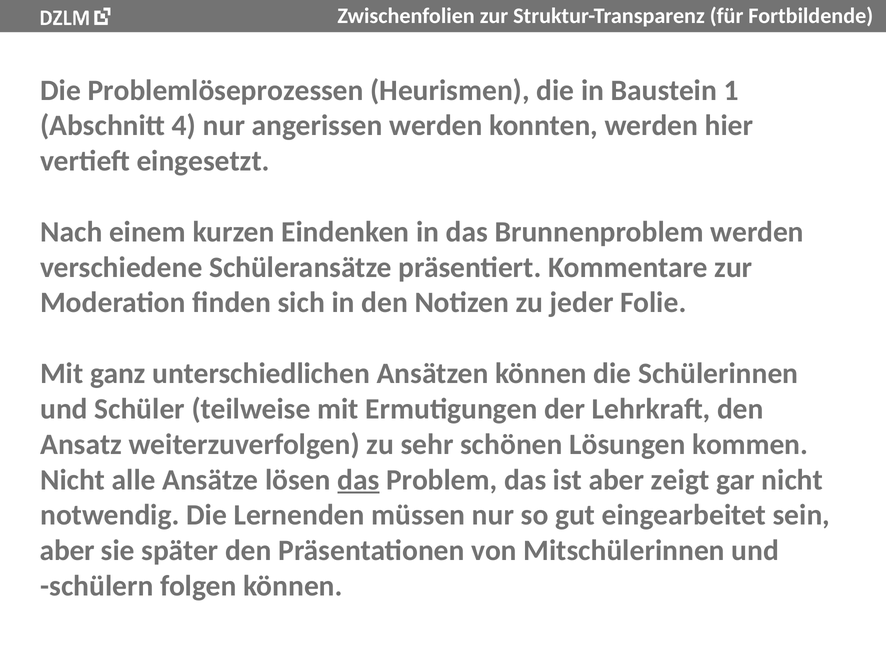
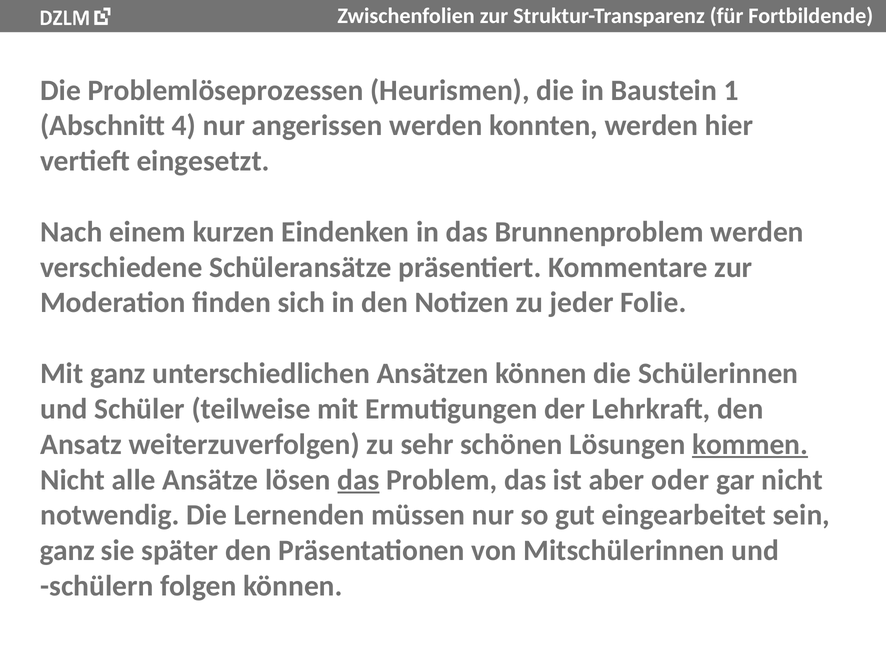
kommen underline: none -> present (750, 445)
zeigt: zeigt -> oder (680, 480)
aber: aber -> ganz (67, 551)
